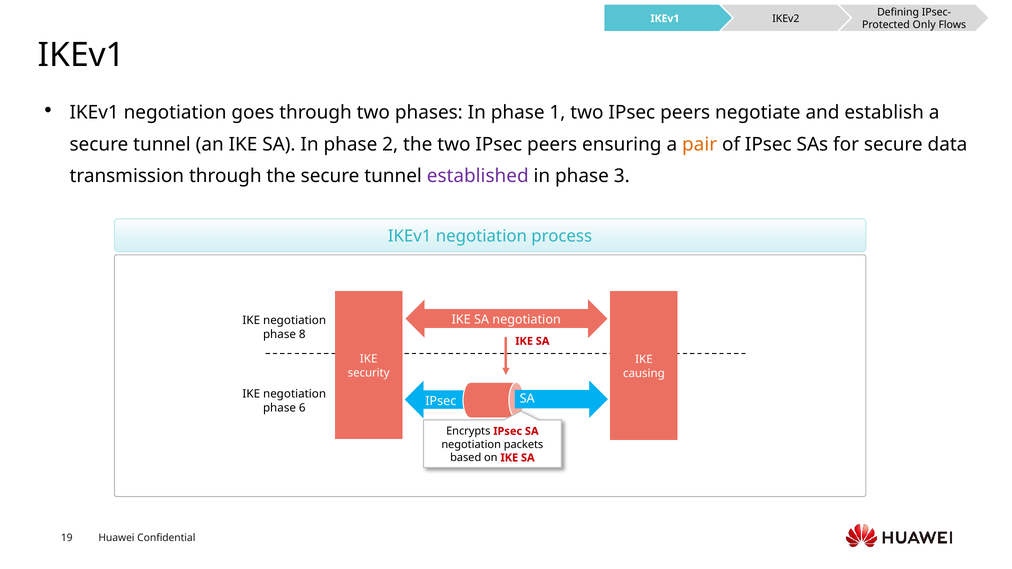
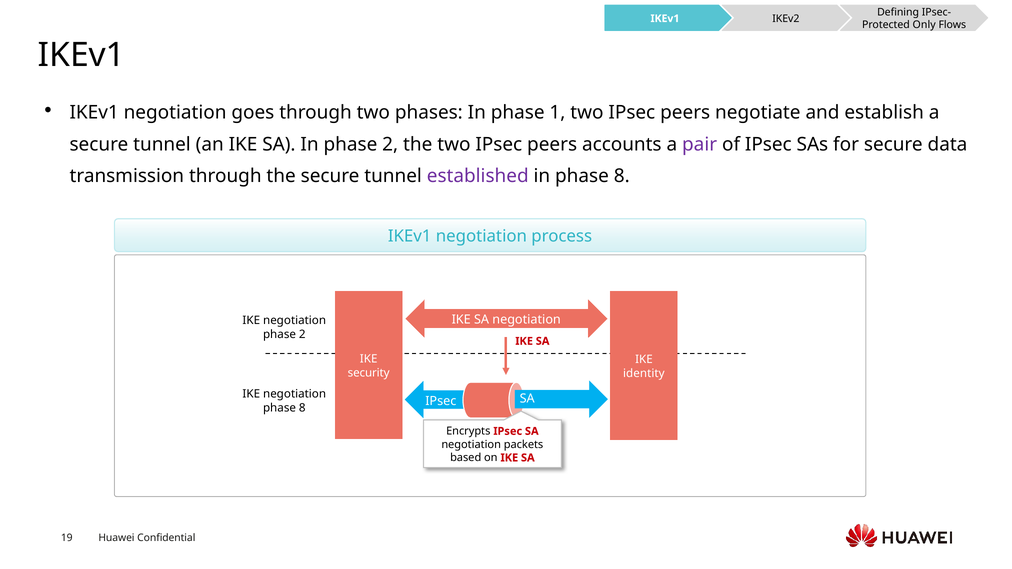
ensuring: ensuring -> accounts (622, 144)
pair colour: orange -> purple (700, 144)
in phase 3: 3 -> 8 (622, 176)
8: 8 -> 2 (302, 334)
causing: causing -> identity (644, 373)
6: 6 -> 8 (302, 408)
